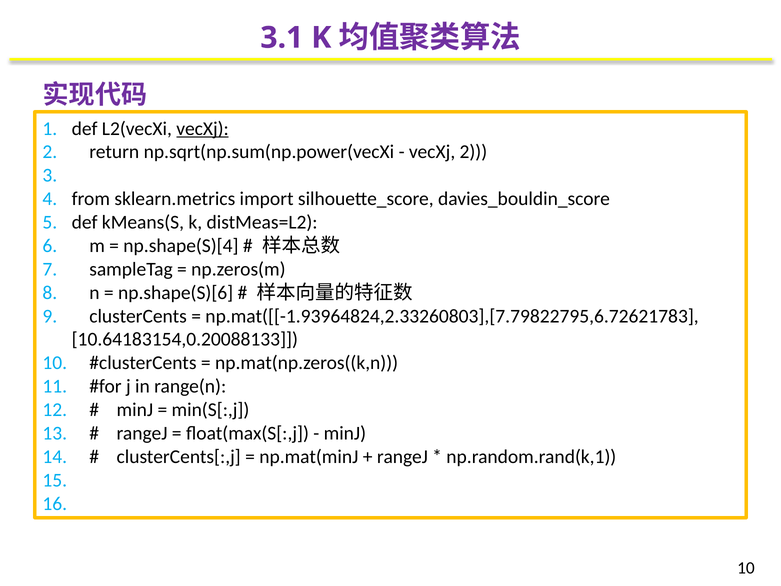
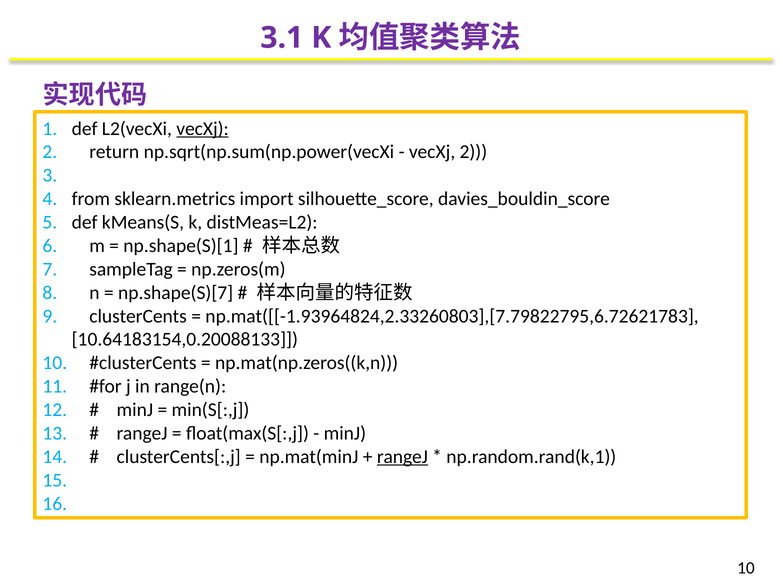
np.shape(S)[4: np.shape(S)[4 -> np.shape(S)[1 (181, 246)
np.shape(S)[6: np.shape(S)[6 -> np.shape(S)[7 (176, 293)
rangeJ underline: none -> present (402, 457)
